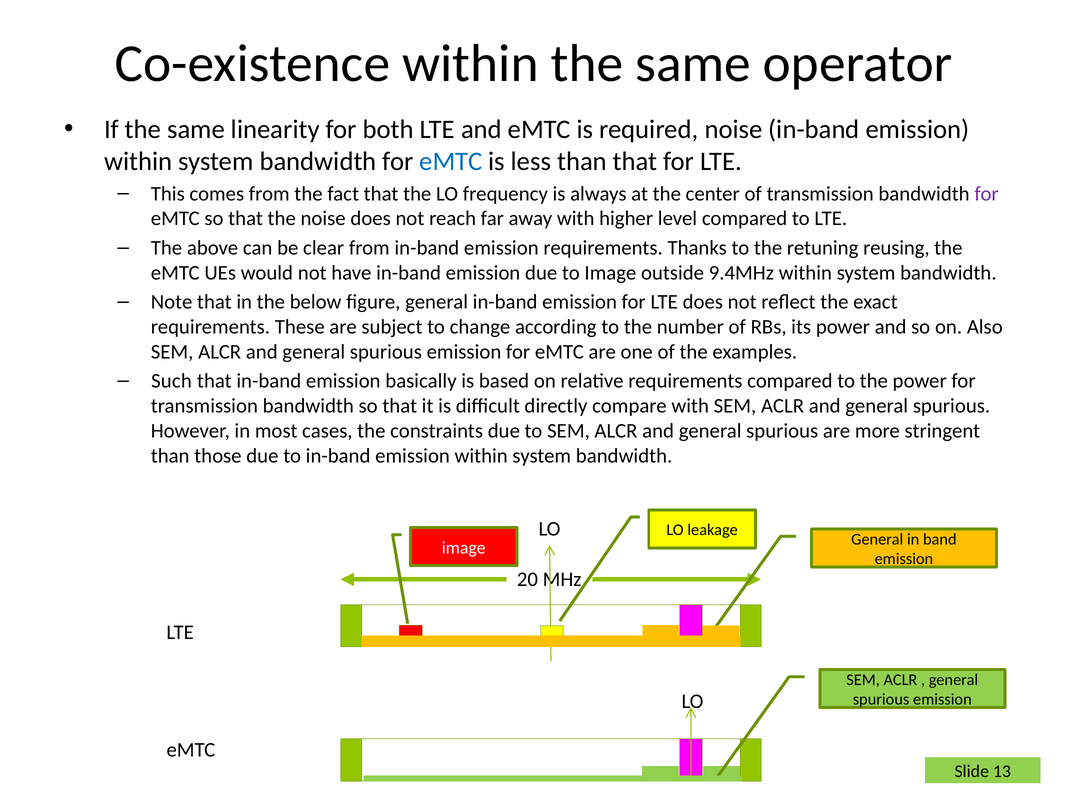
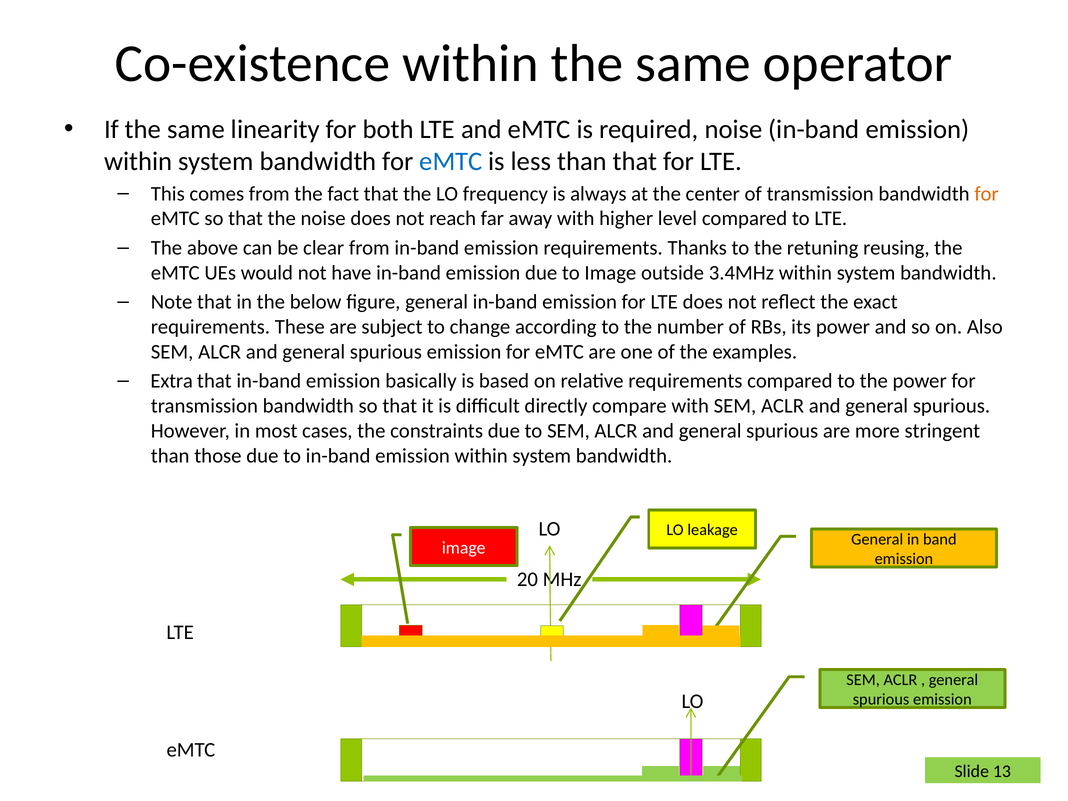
for colour: purple -> orange (987, 194)
9.4MHz: 9.4MHz -> 3.4MHz (741, 273)
Such: Such -> Extra (172, 381)
